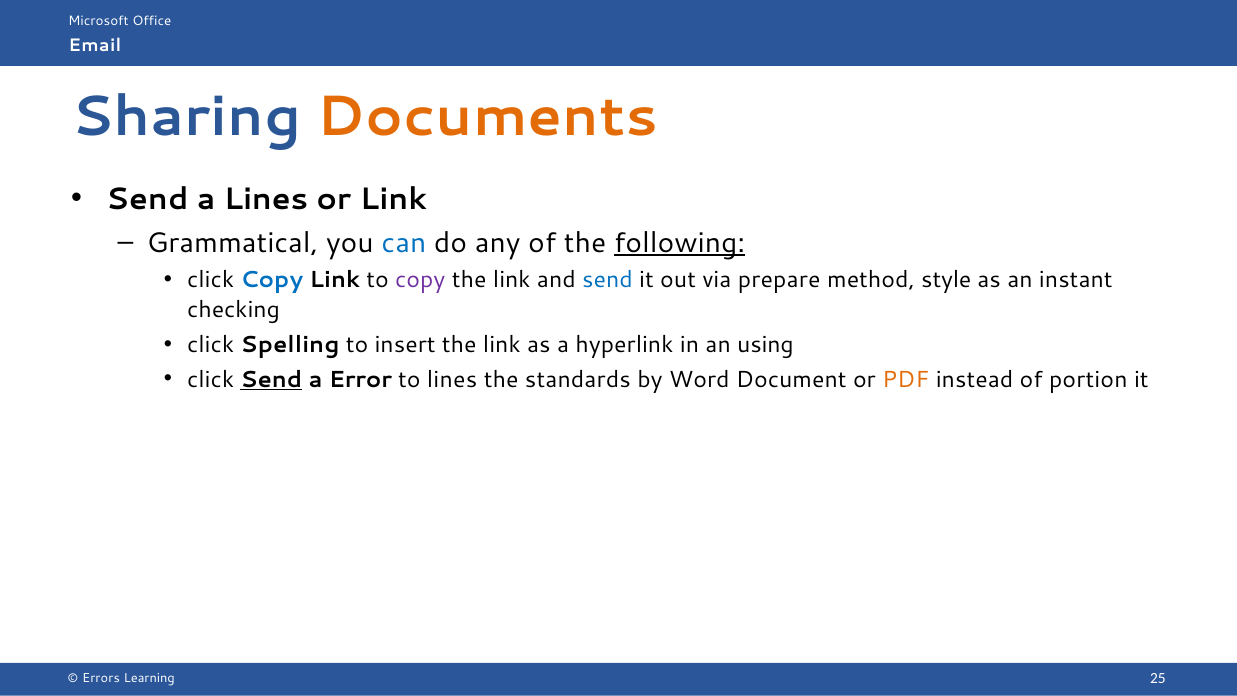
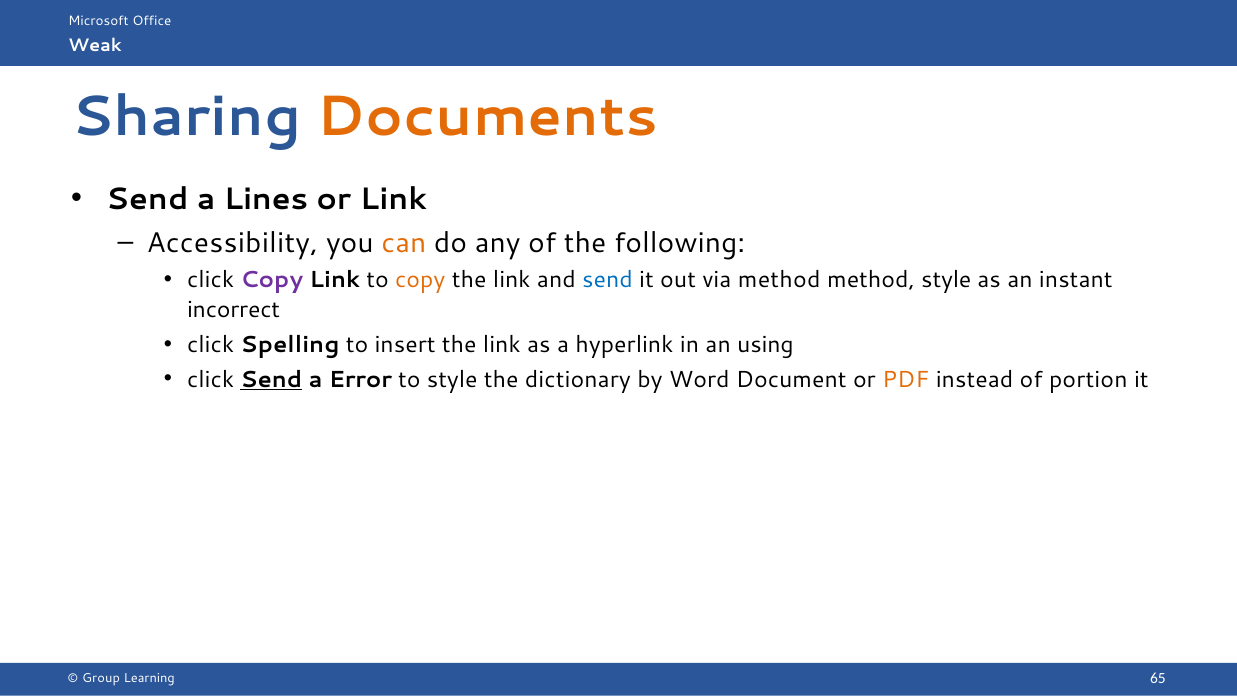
Email: Email -> Weak (95, 46)
Grammatical: Grammatical -> Accessibility (232, 243)
can colour: blue -> orange (404, 243)
following underline: present -> none (680, 243)
Copy colour: blue -> purple (272, 280)
copy colour: purple -> orange (420, 280)
via prepare: prepare -> method (779, 280)
checking: checking -> incorrect (234, 310)
to lines: lines -> style (452, 379)
standards: standards -> dictionary (578, 379)
Errors: Errors -> Group (101, 678)
25: 25 -> 65 (1158, 678)
